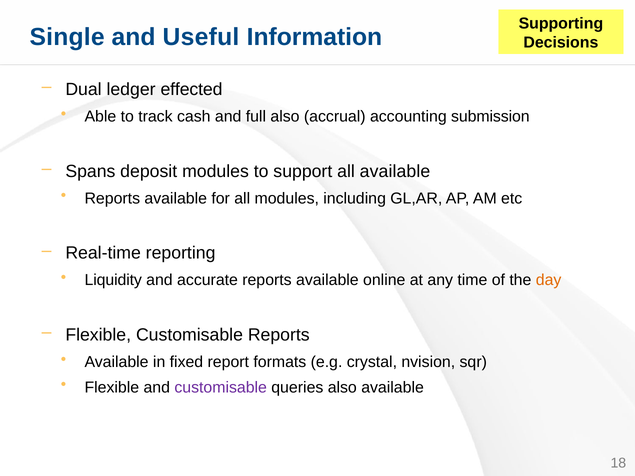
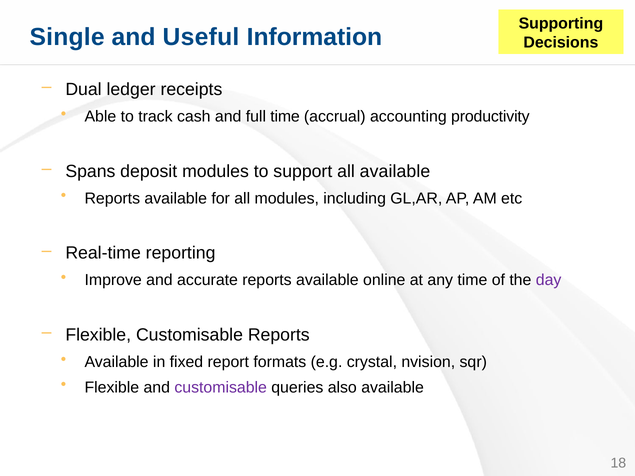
effected: effected -> receipts (191, 90)
full also: also -> time (285, 117)
submission: submission -> productivity (490, 117)
Liquidity: Liquidity -> Improve (113, 280)
day colour: orange -> purple (549, 280)
